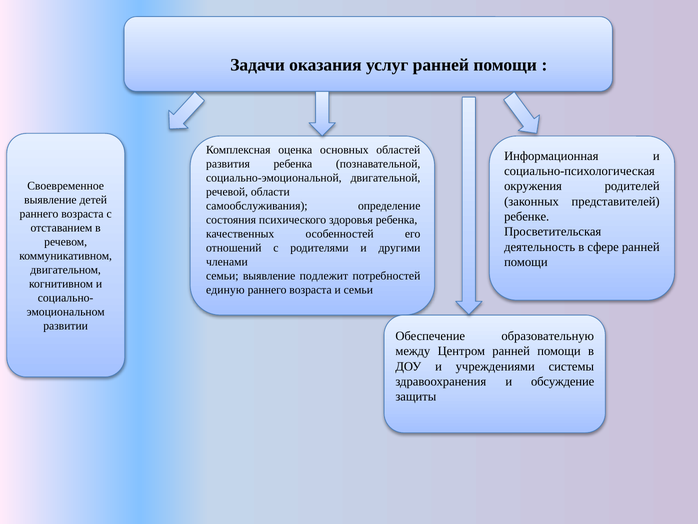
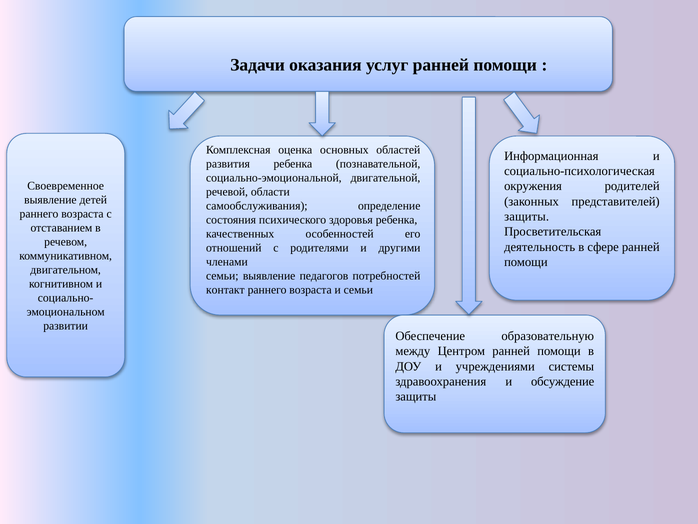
ребенке: ребенке -> защиты (527, 216)
подлежит: подлежит -> педагогов (324, 276)
единую: единую -> контакт (225, 290)
